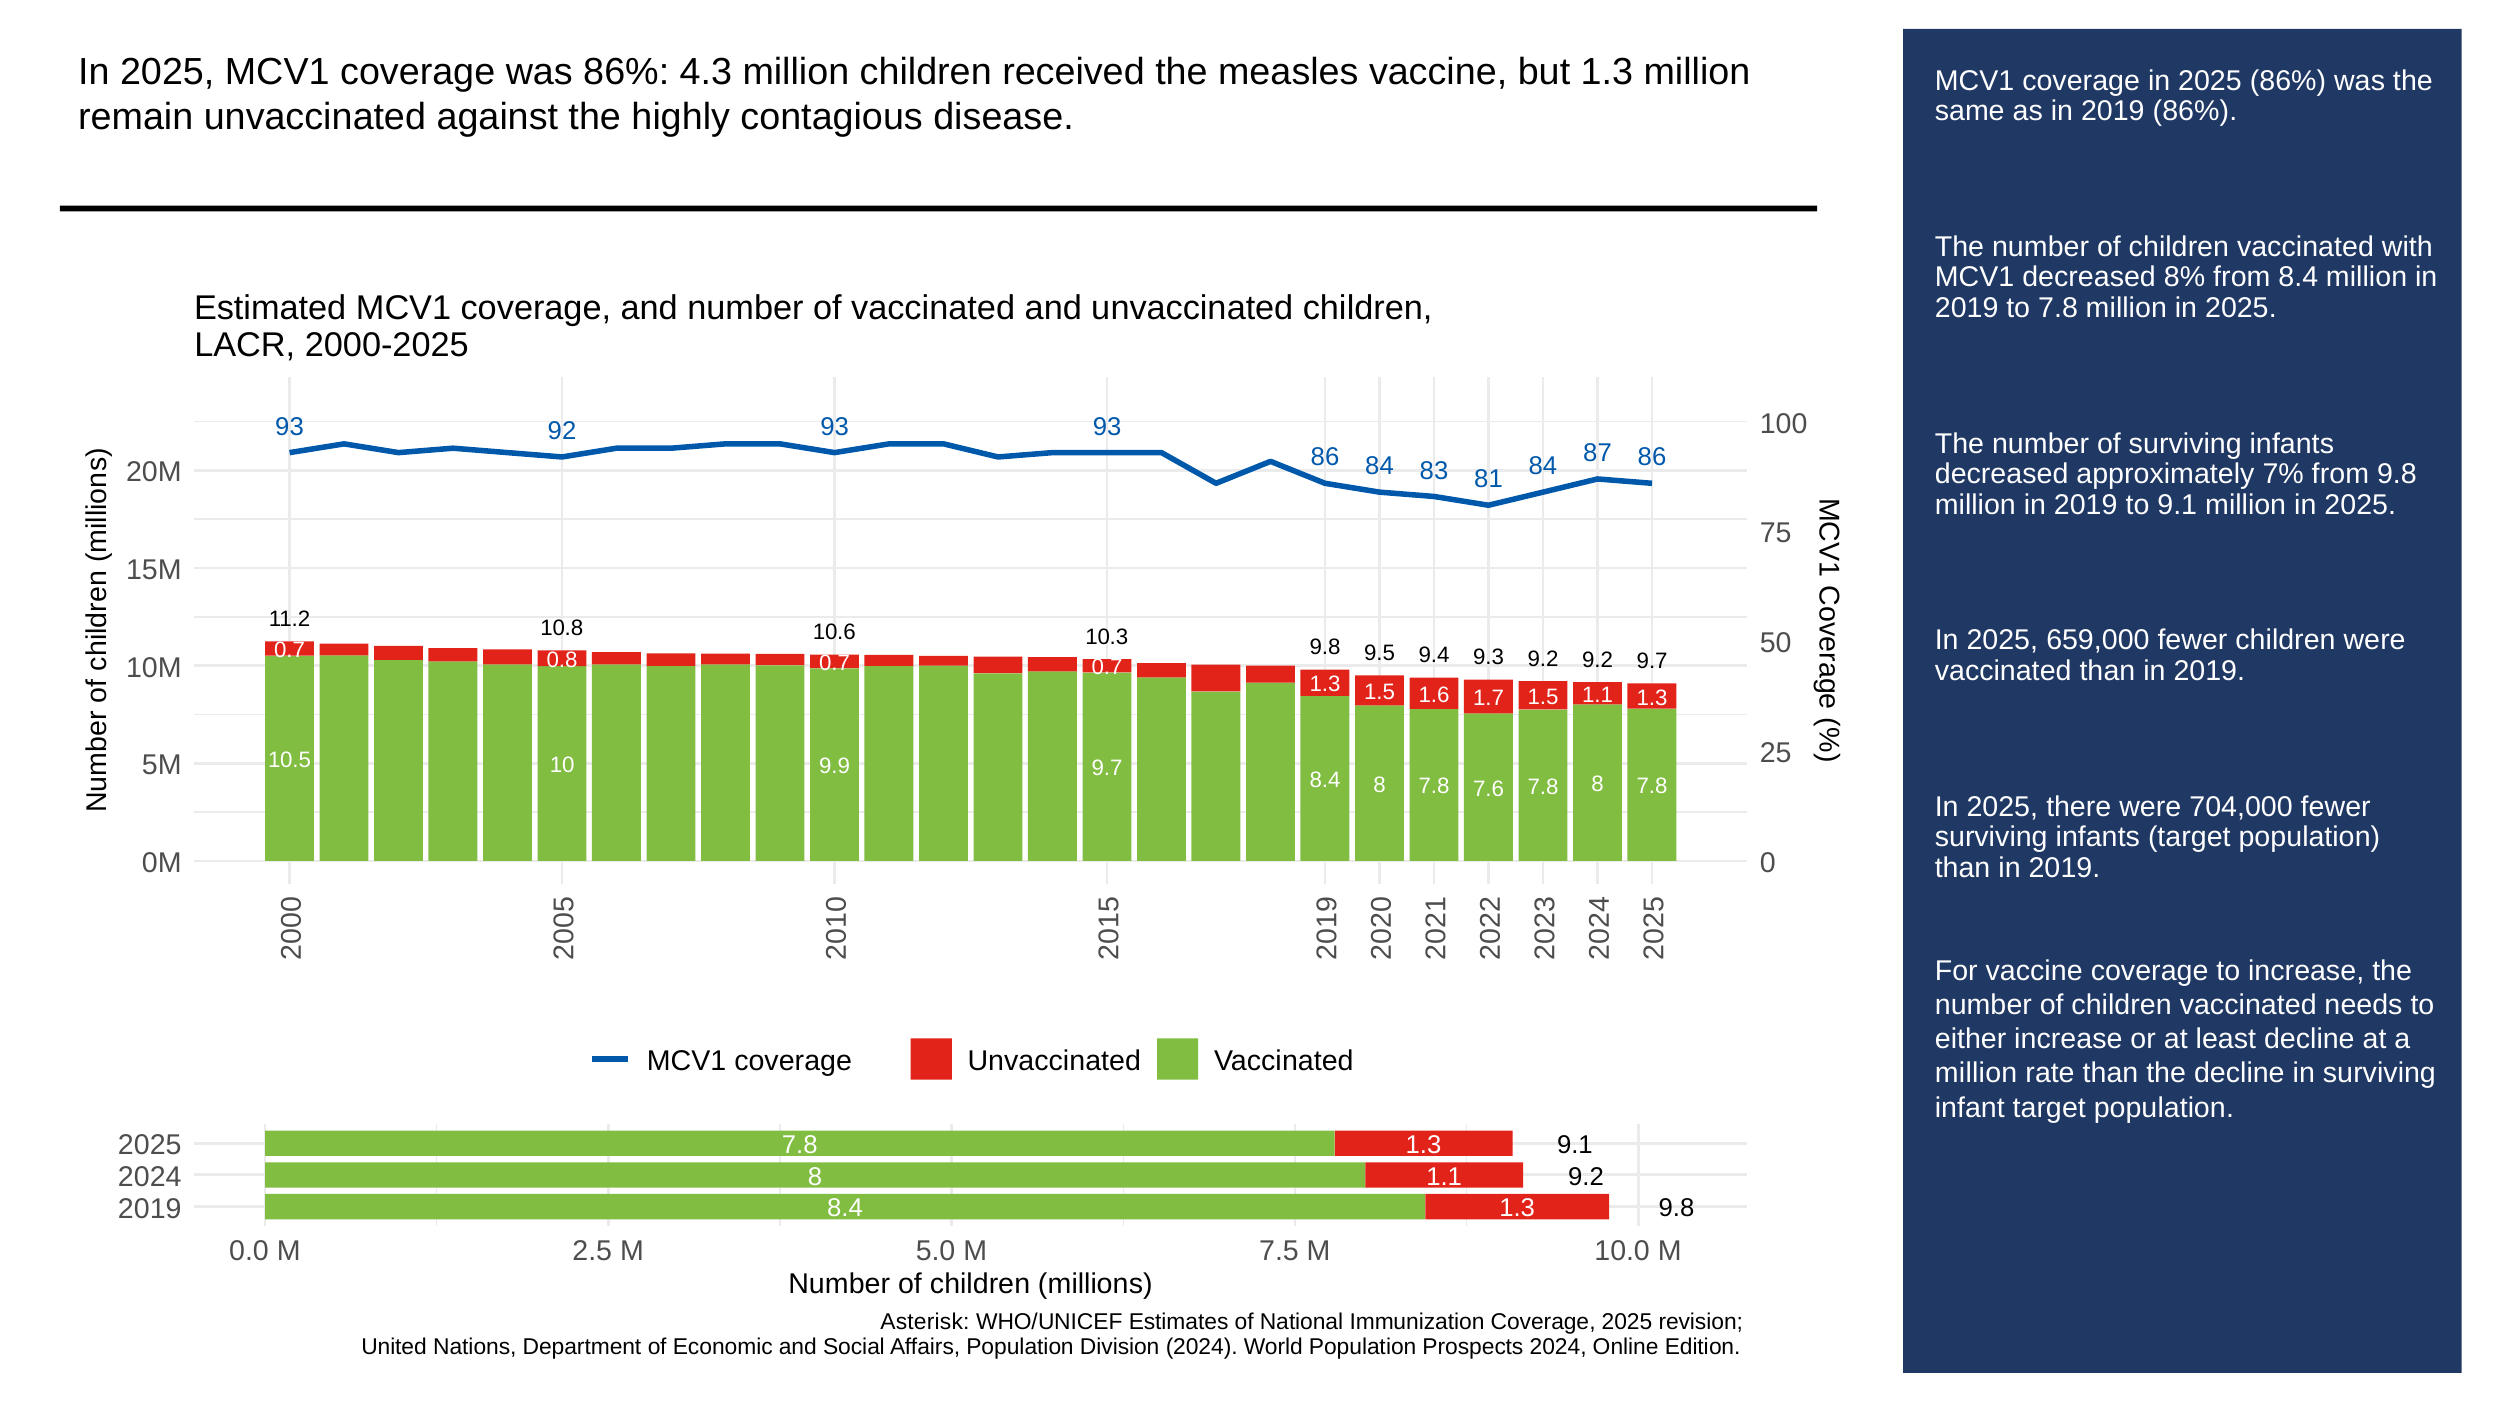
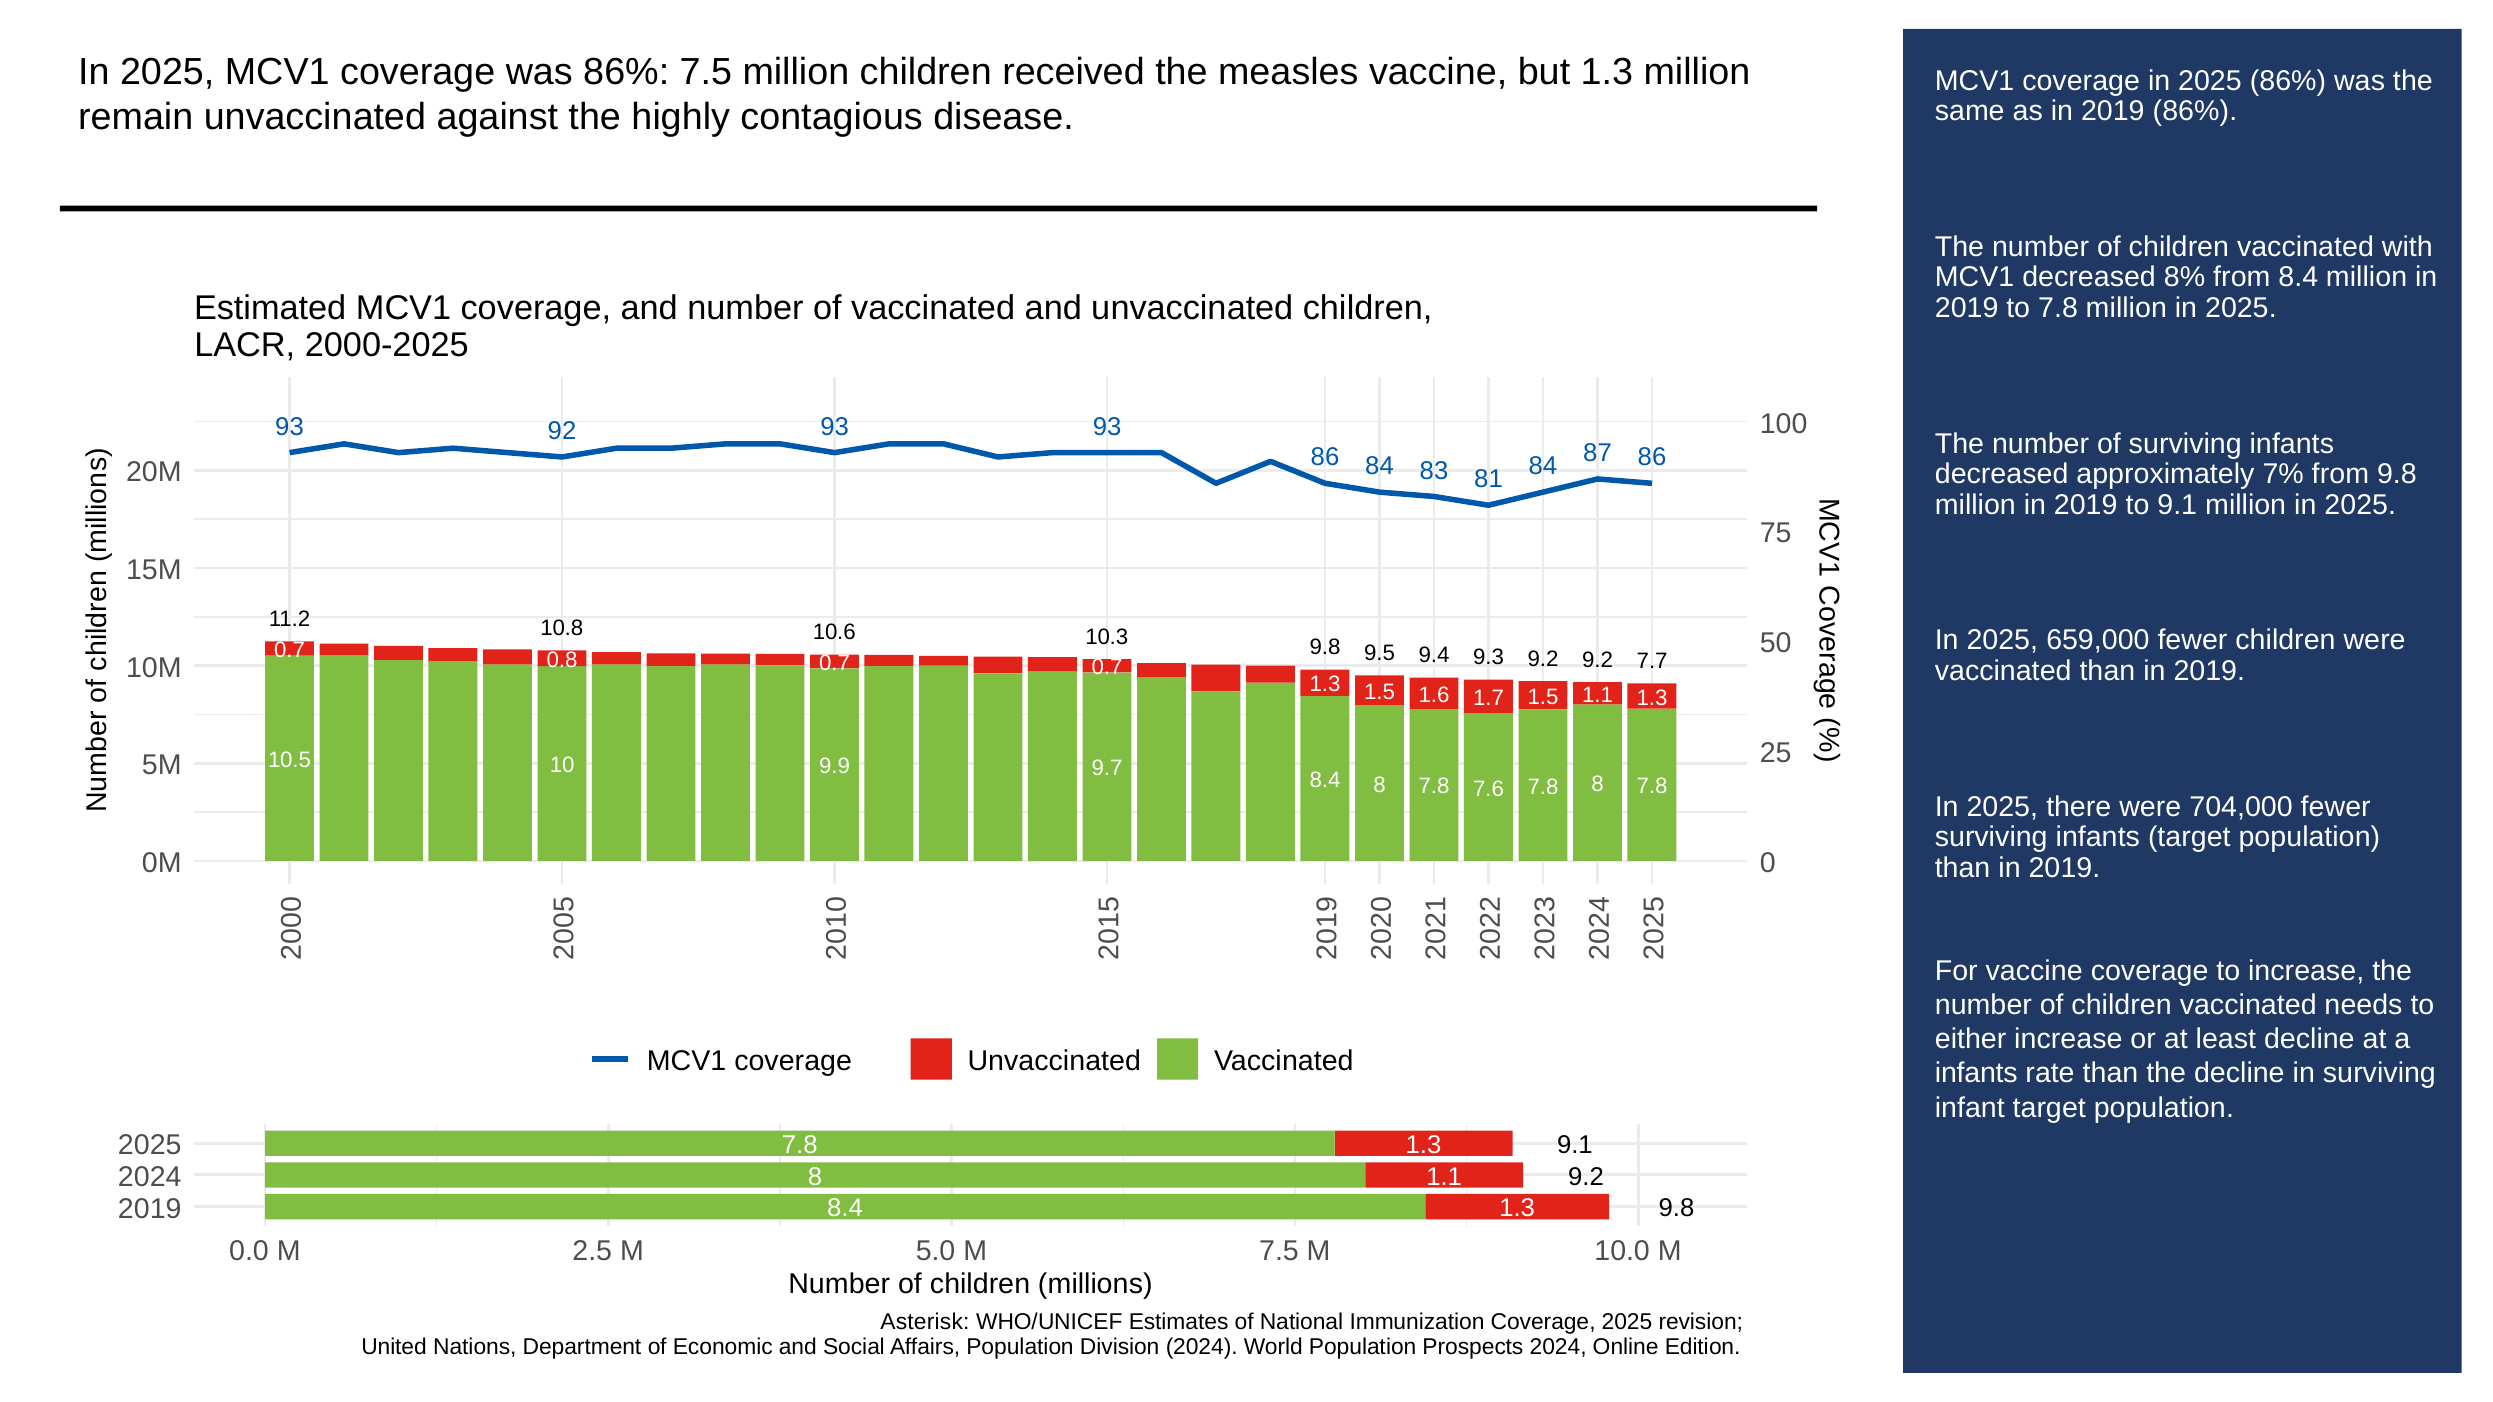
86% 4.3: 4.3 -> 7.5 (706, 72)
9.2 9.7: 9.7 -> 7.7 (1652, 661)
million: million -> infants (1976, 1074)
